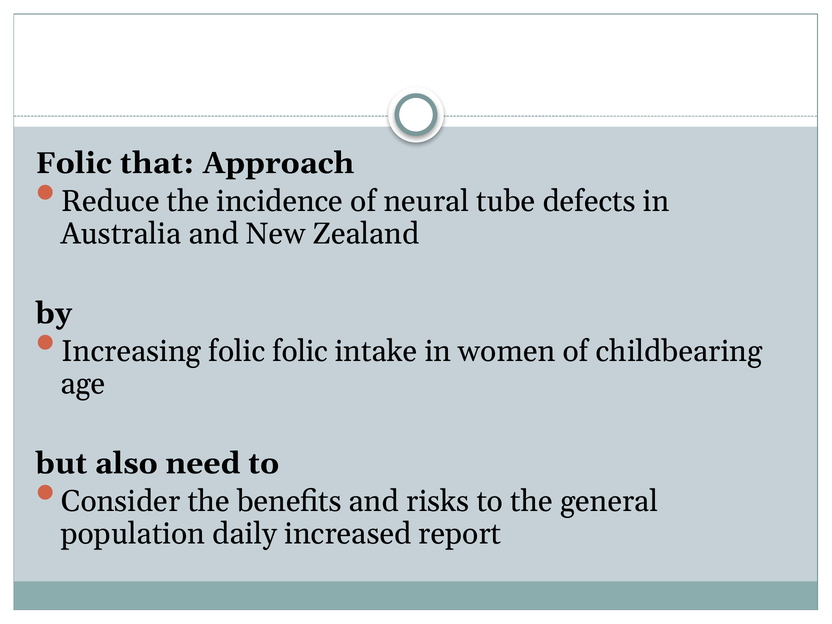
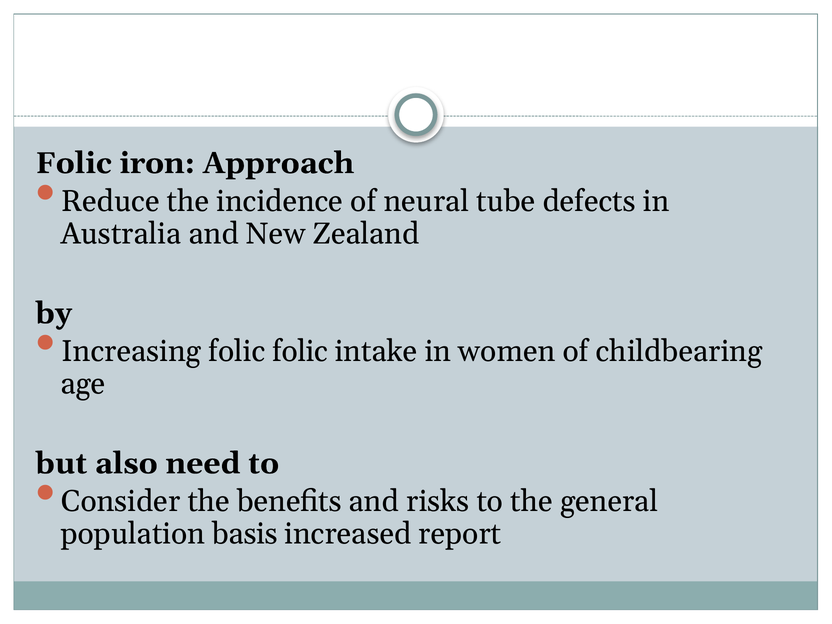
that: that -> iron (157, 163)
daily: daily -> basis (245, 534)
